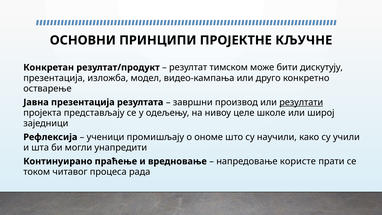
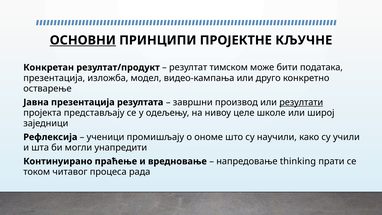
ОСНОВНИ underline: none -> present (83, 40)
дискутују: дискутују -> података (321, 67)
користе: користе -> thinking (298, 161)
